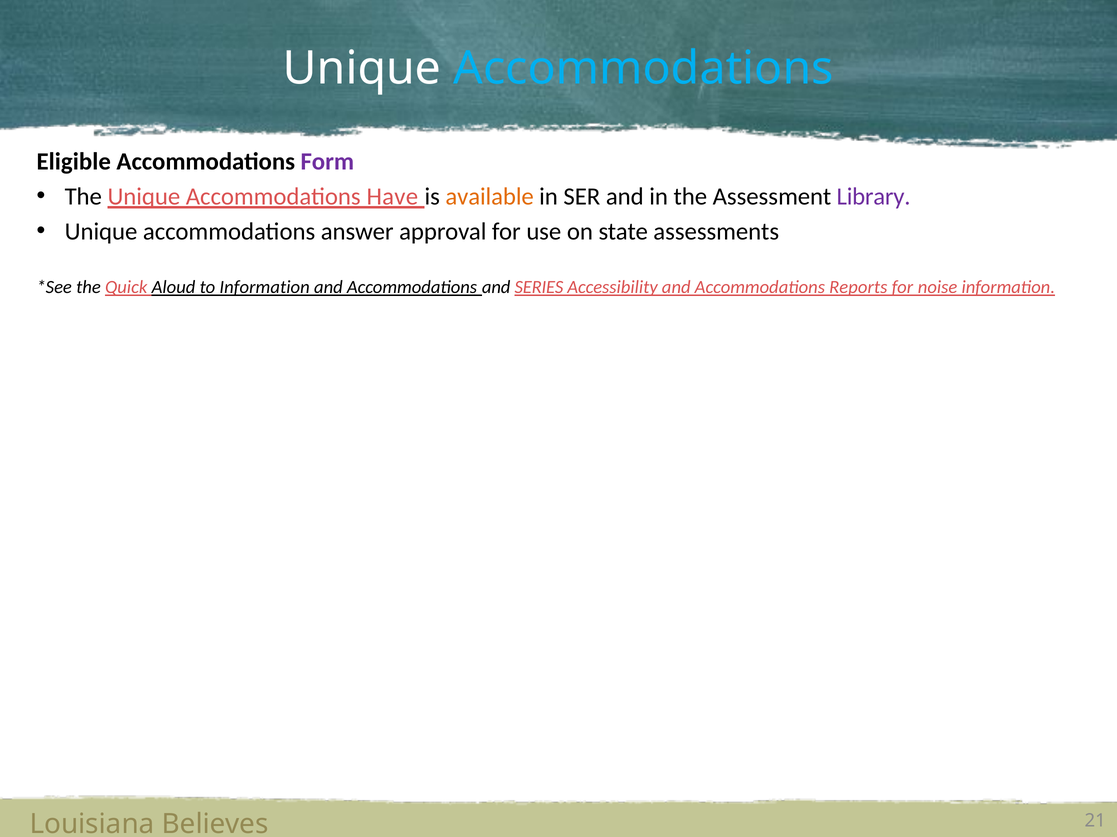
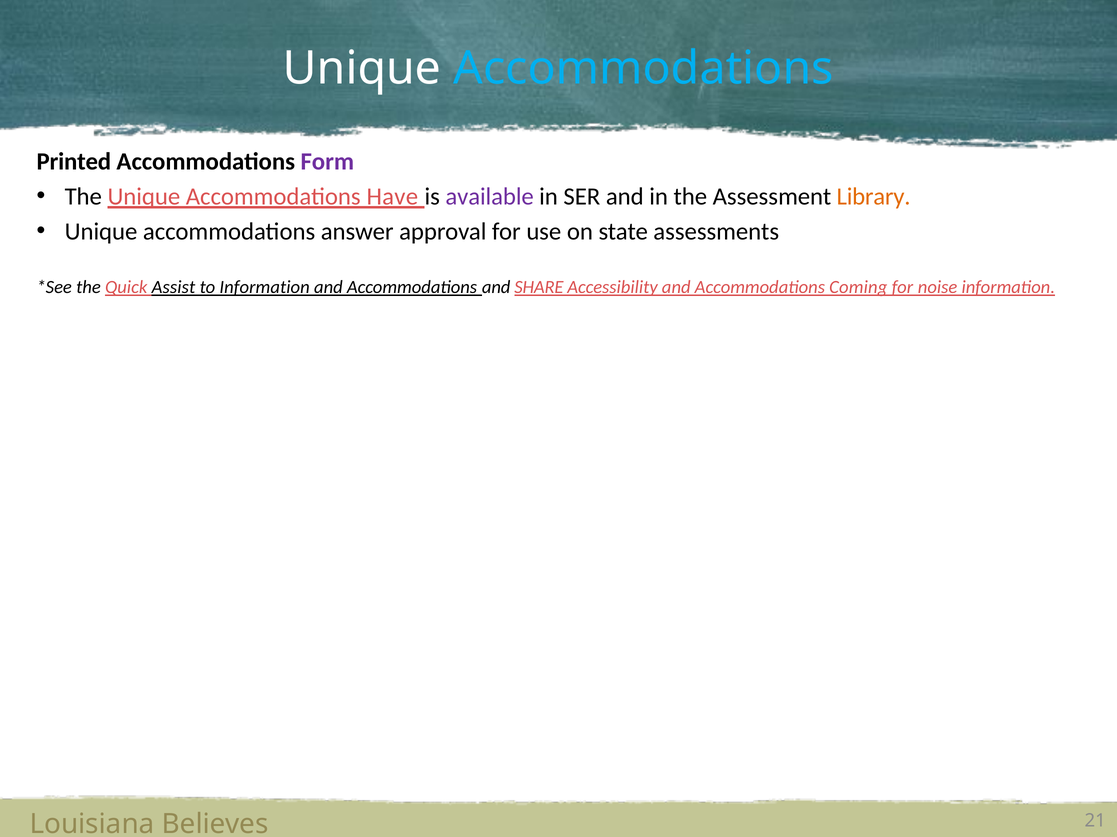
Eligible: Eligible -> Printed (74, 162)
available colour: orange -> purple (490, 197)
Library colour: purple -> orange (874, 197)
Aloud: Aloud -> Assist (173, 287)
SERIES: SERIES -> SHARE (539, 287)
Reports: Reports -> Coming (858, 287)
